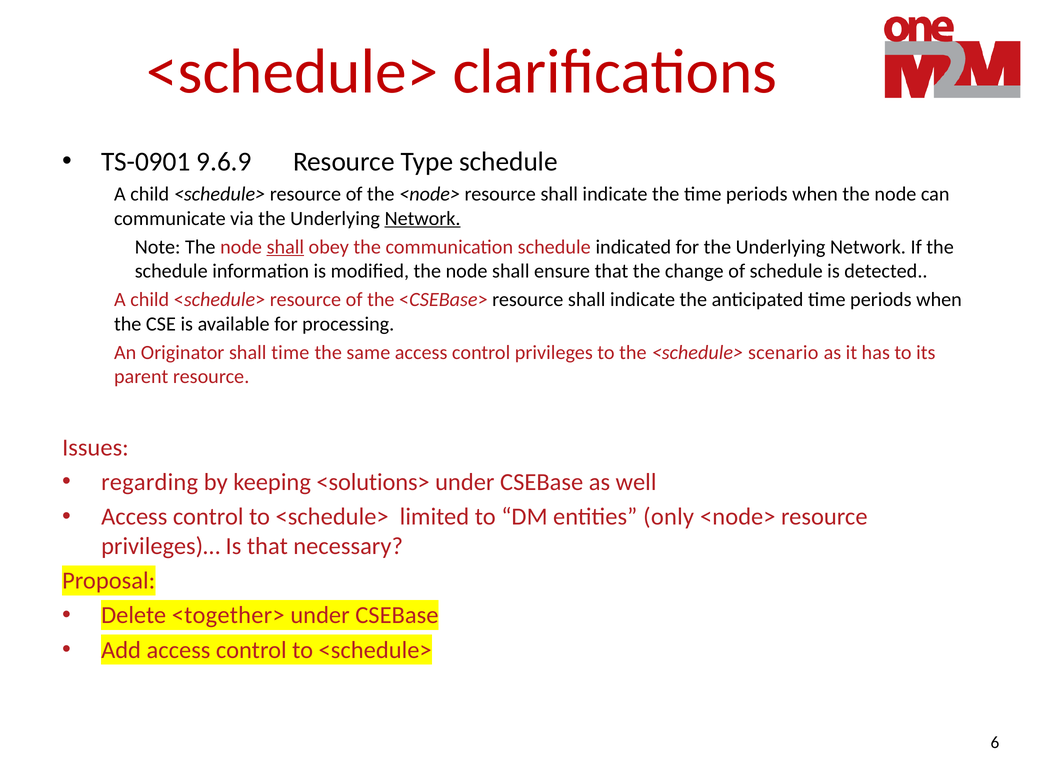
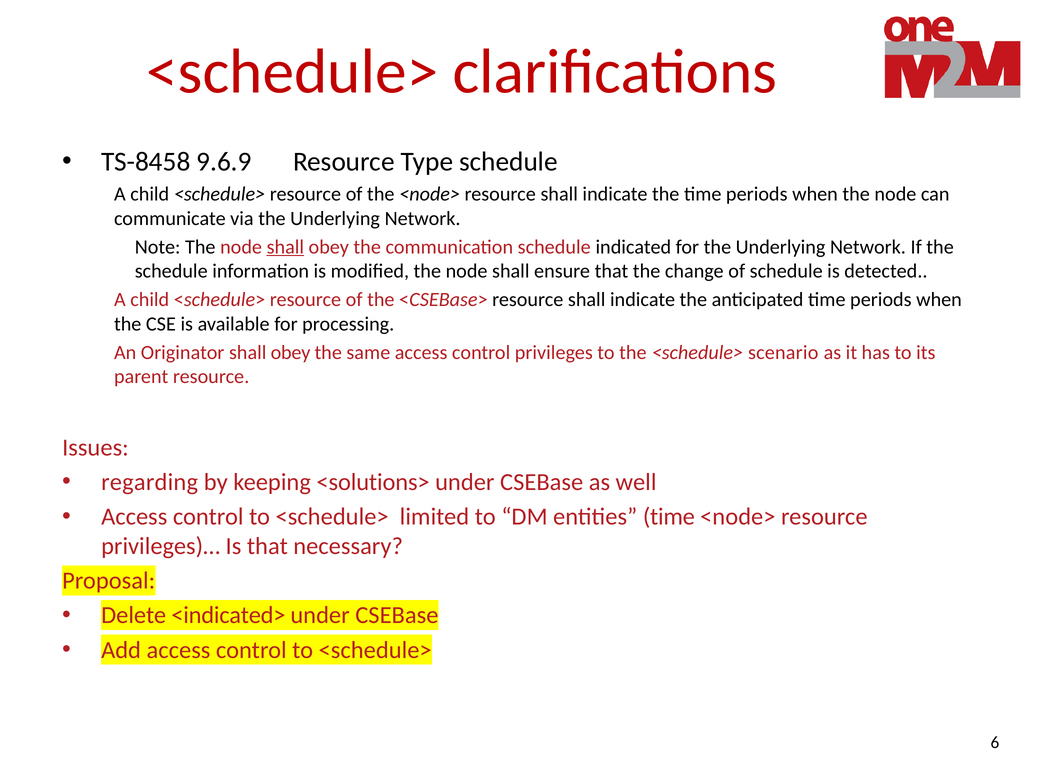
TS-0901: TS-0901 -> TS-8458 (146, 162)
Network underline: present -> none (423, 218)
Originator shall time: time -> obey (291, 352)
entities only: only -> time (669, 517)
<together>: <together> -> <indicated> (228, 615)
